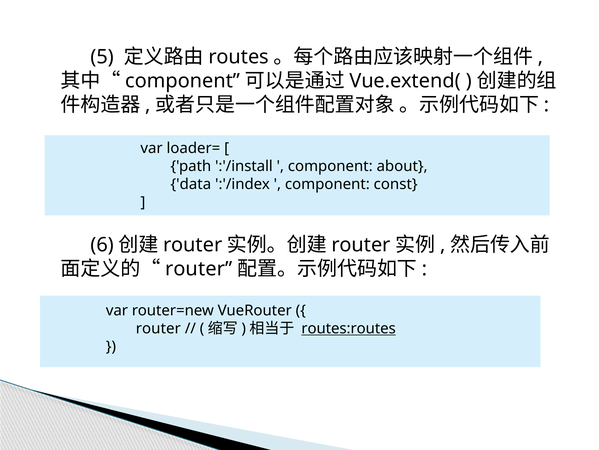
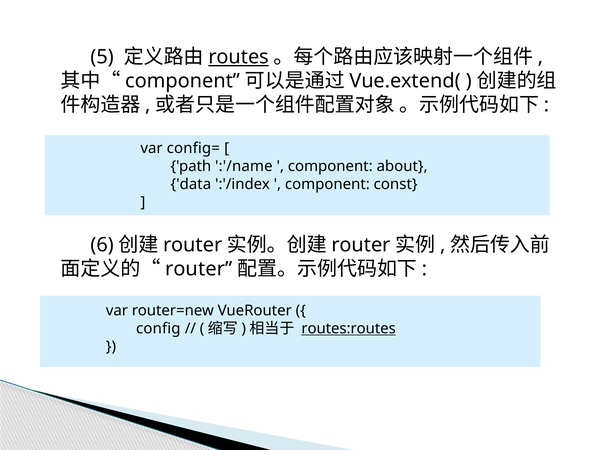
routes underline: none -> present (239, 57)
loader=: loader= -> config= (193, 148)
:'/install: :'/install -> :'/name (244, 166)
router: router -> config (158, 328)
